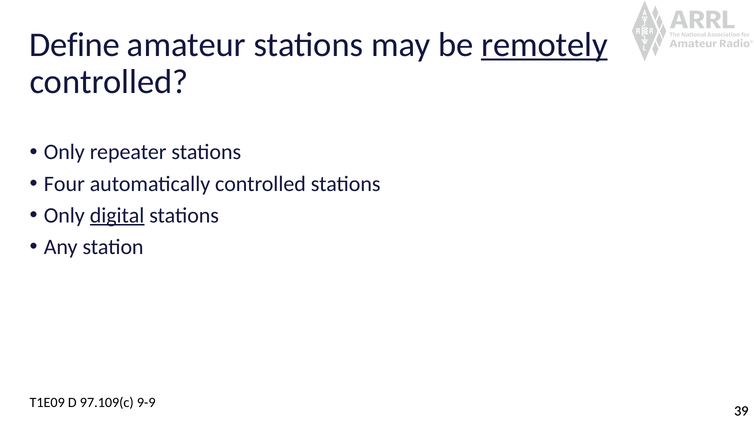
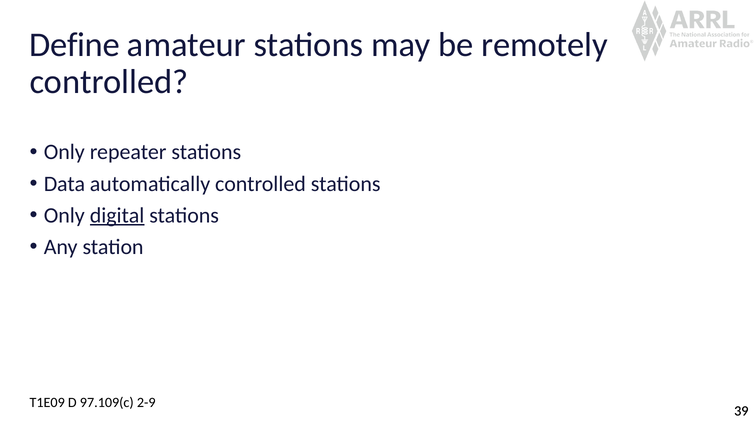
remotely underline: present -> none (545, 45)
Four: Four -> Data (64, 184)
9-9: 9-9 -> 2-9 (146, 403)
